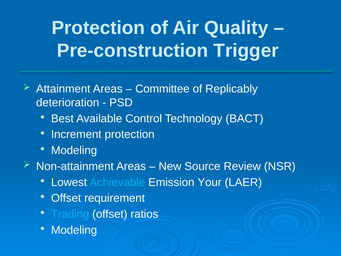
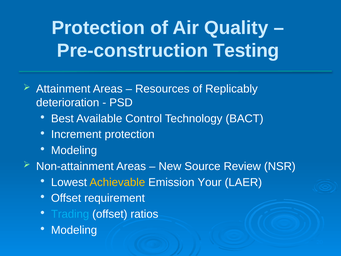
Trigger: Trigger -> Testing (246, 51)
Committee: Committee -> Resources (162, 89)
Achievable colour: light blue -> yellow (117, 182)
